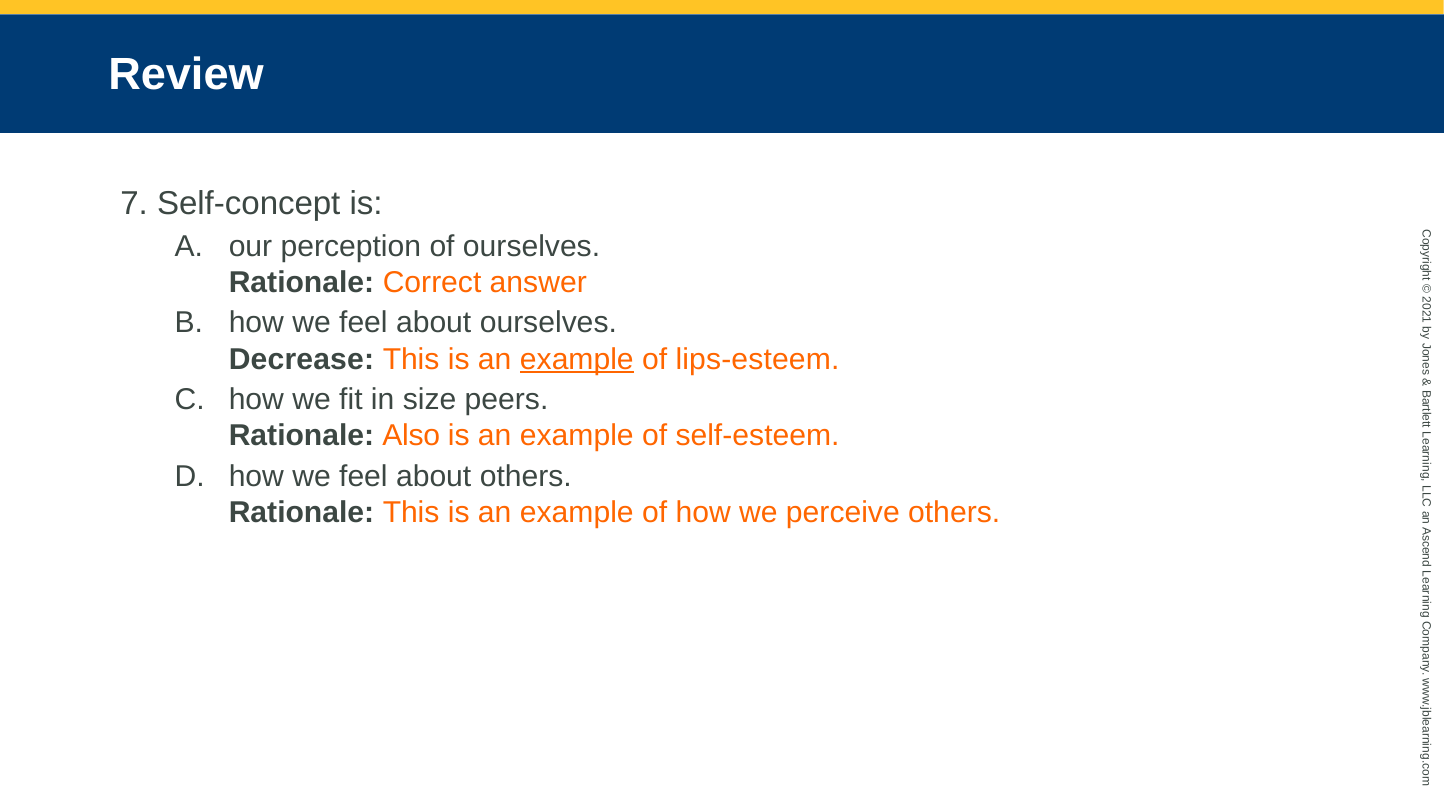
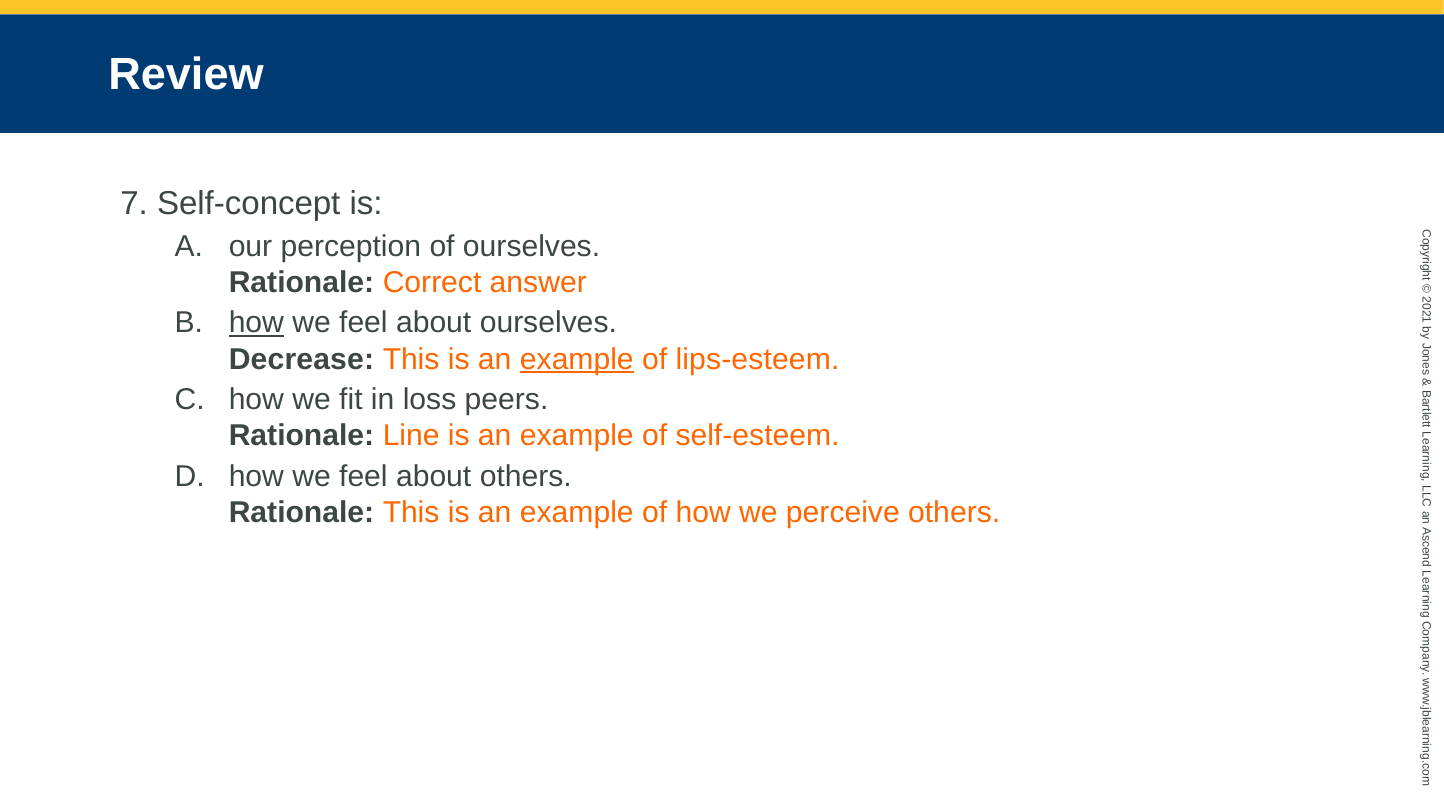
how underline: none -> present (256, 323)
size: size -> loss (430, 400)
Also: Also -> Line (411, 436)
